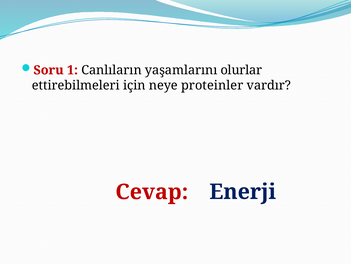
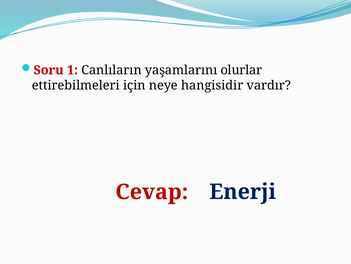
proteinler: proteinler -> hangisidir (212, 85)
